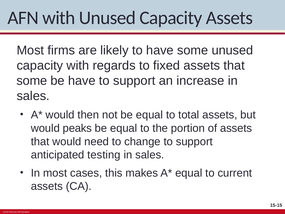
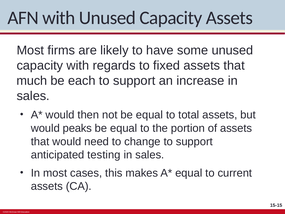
some: some -> much (32, 81)
be have: have -> each (82, 81)
